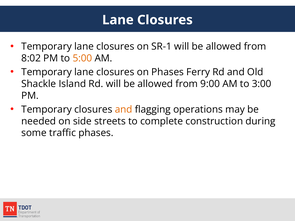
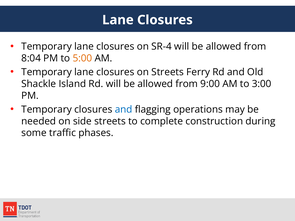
SR-1: SR-1 -> SR-4 (162, 47)
8:02: 8:02 -> 8:04 (31, 58)
on Phases: Phases -> Streets (168, 72)
and colour: orange -> blue (124, 110)
